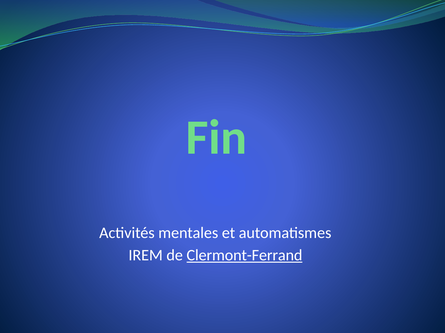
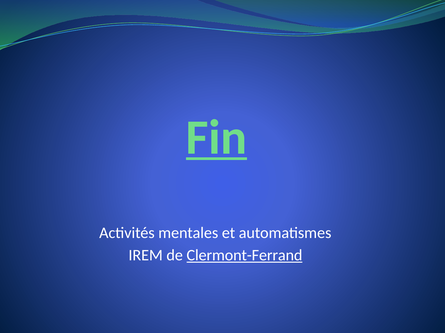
Fin underline: none -> present (217, 138)
